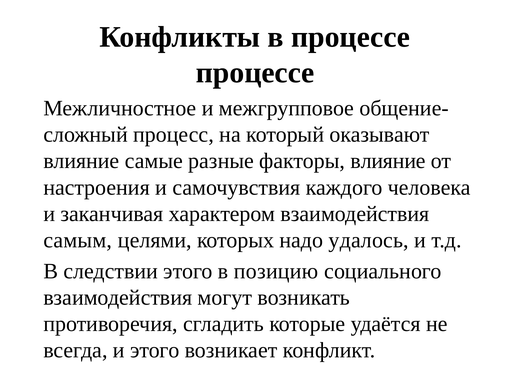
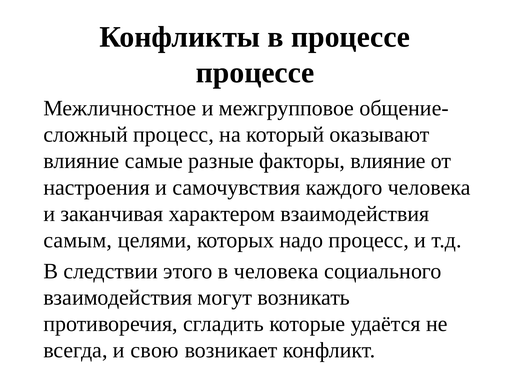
надо удалось: удалось -> процесс (369, 240)
в позицию: позицию -> человека (276, 271)
и этого: этого -> свою (155, 350)
